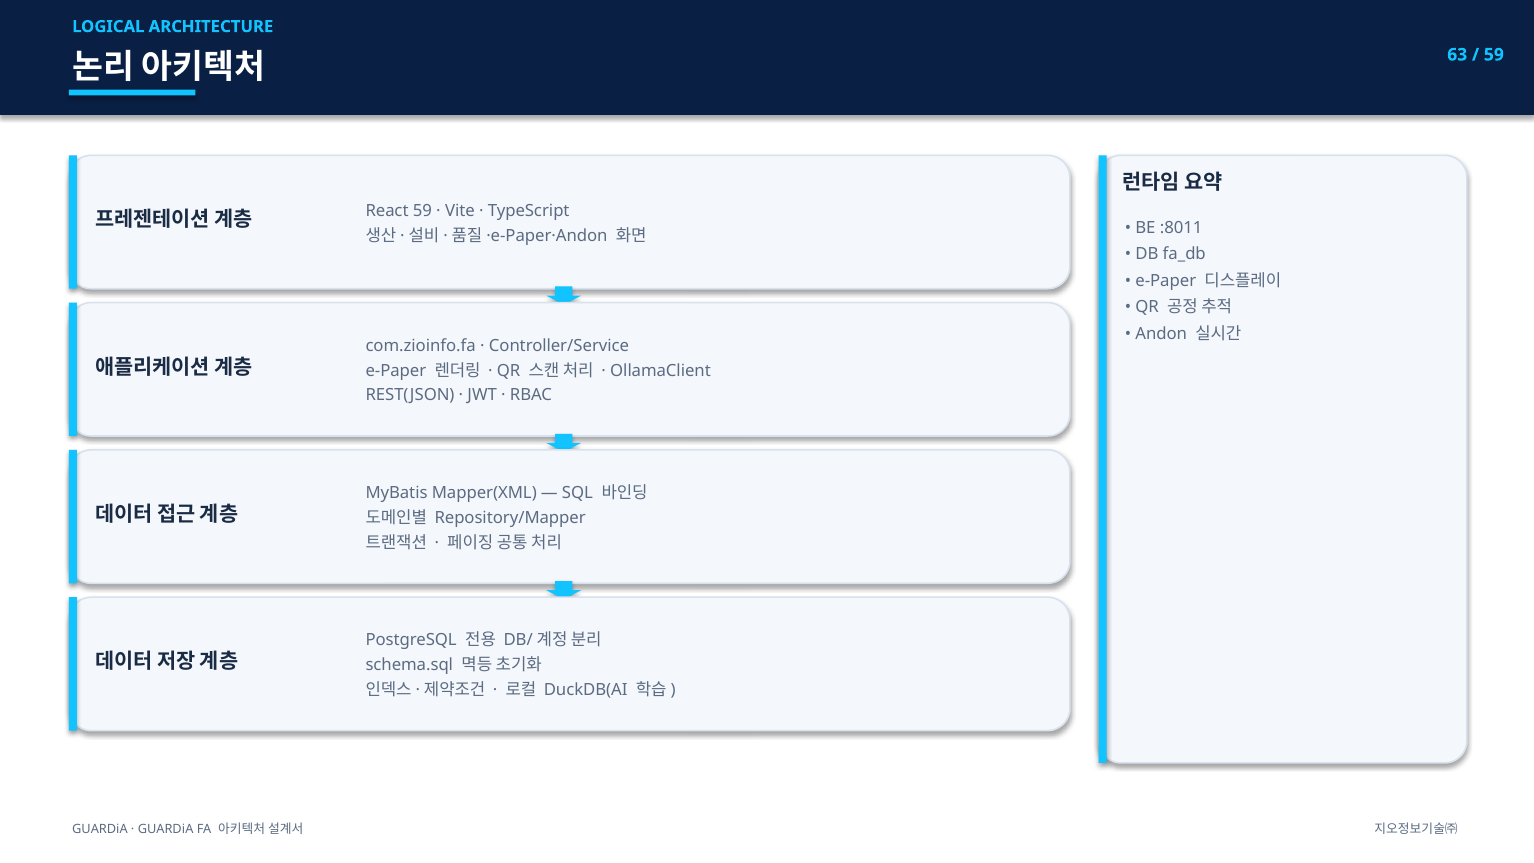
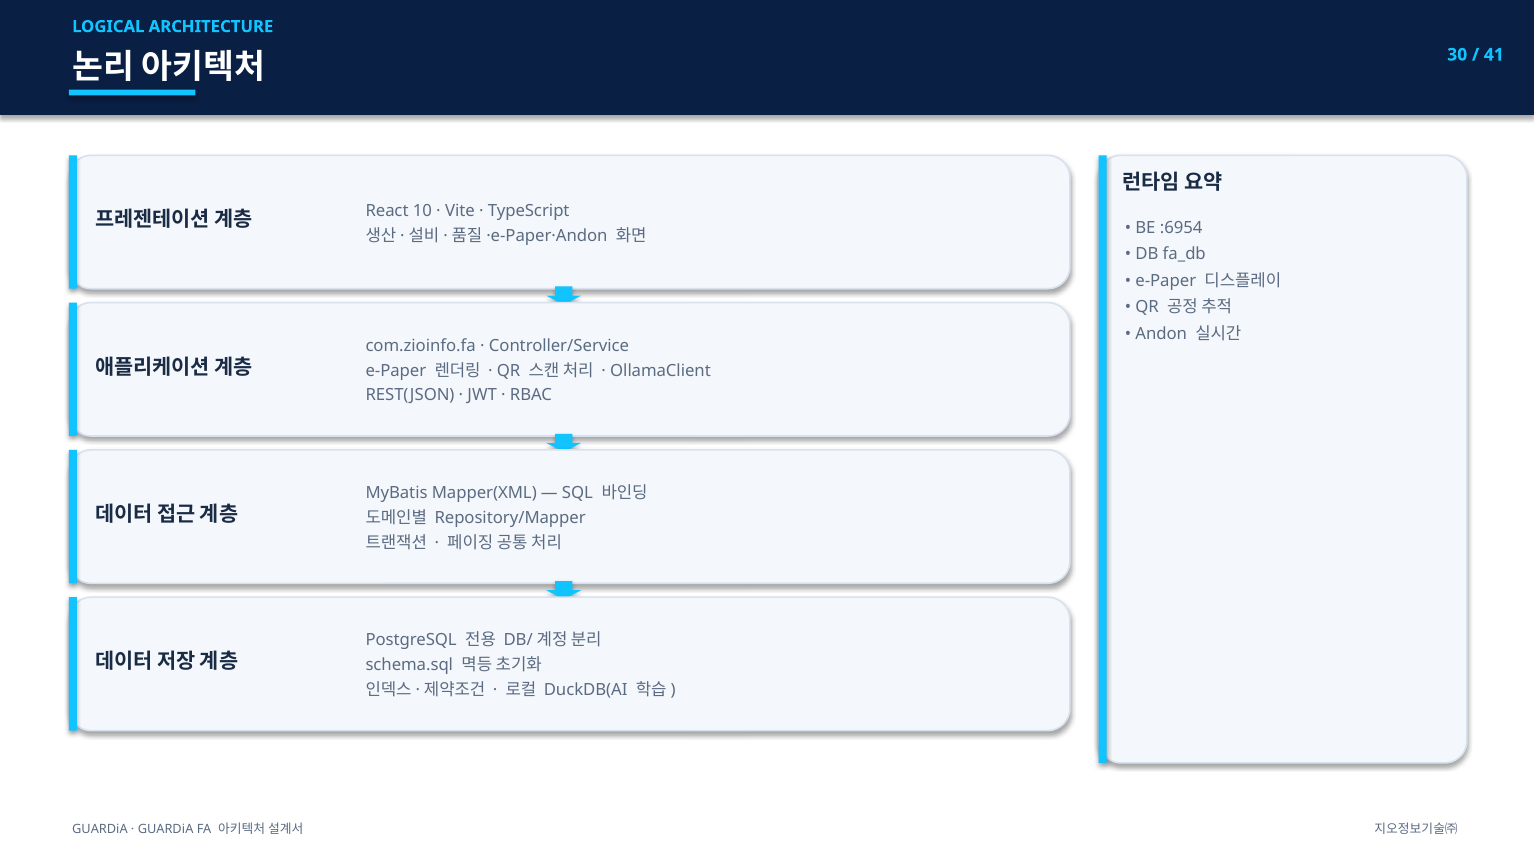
63: 63 -> 30 (1457, 55)
59: 59 -> 41 (1494, 55)
React 59: 59 -> 10 (422, 211)
:8011: :8011 -> :6954 (1181, 228)
